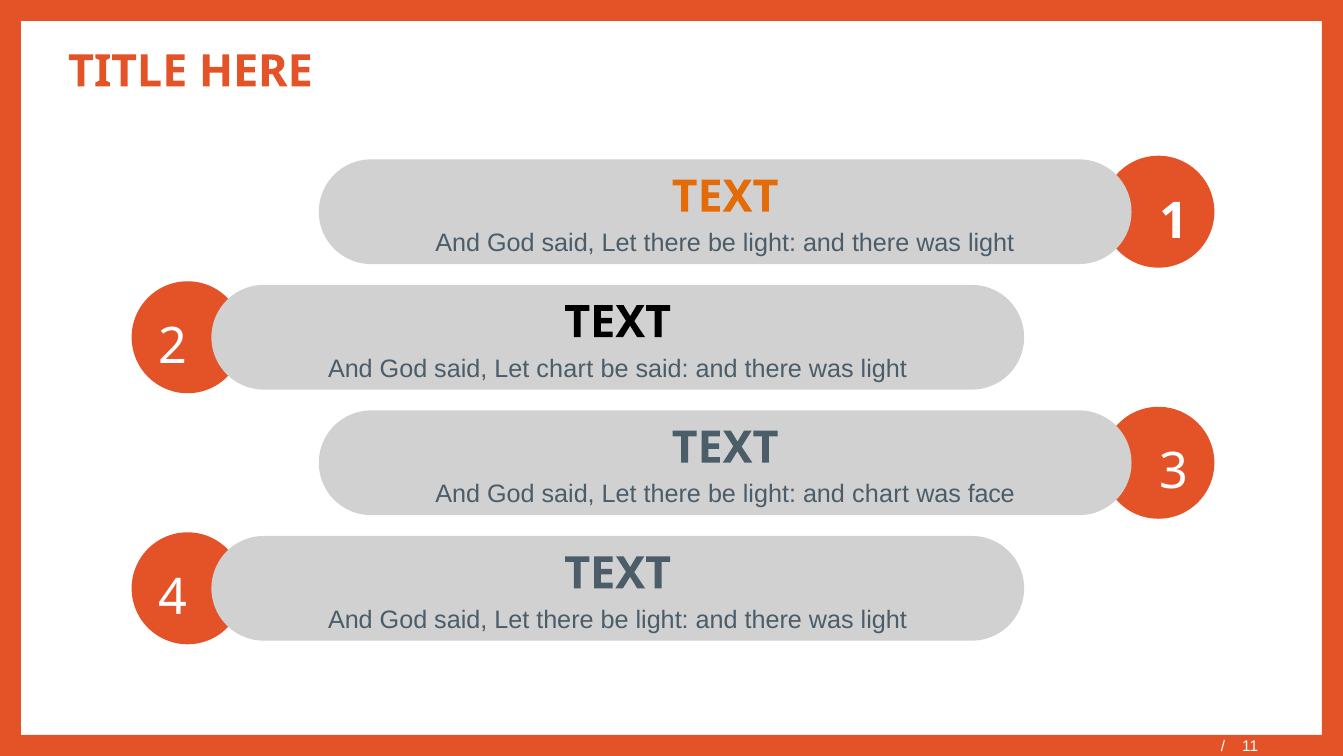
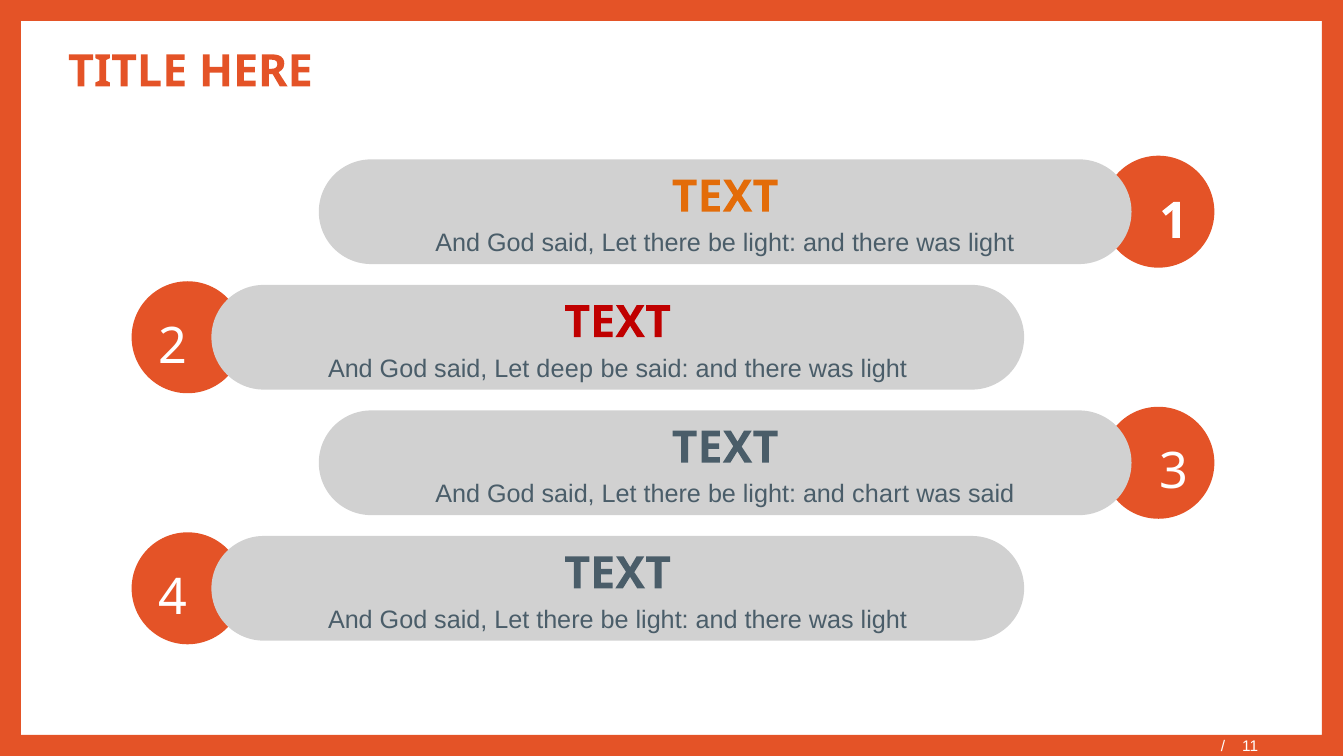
TEXT colour: black -> red (618, 322)
Let chart: chart -> deep (565, 368)
was face: face -> said (991, 494)
